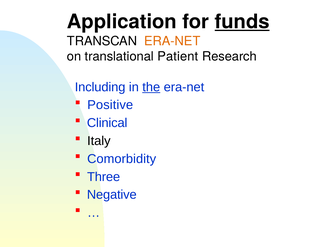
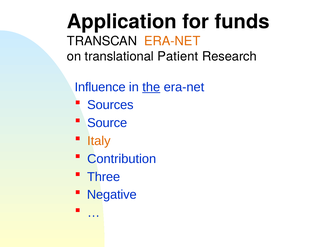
funds underline: present -> none (242, 22)
Including: Including -> Influence (100, 87)
Positive: Positive -> Sources (110, 105)
Clinical: Clinical -> Source (107, 123)
Italy colour: black -> orange (99, 141)
Comorbidity: Comorbidity -> Contribution (122, 159)
